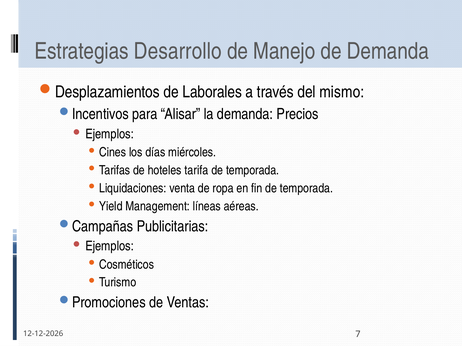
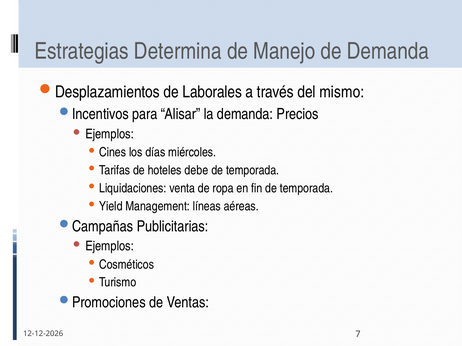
Desarrollo: Desarrollo -> Determina (178, 51)
tarifa: tarifa -> debe (196, 171)
